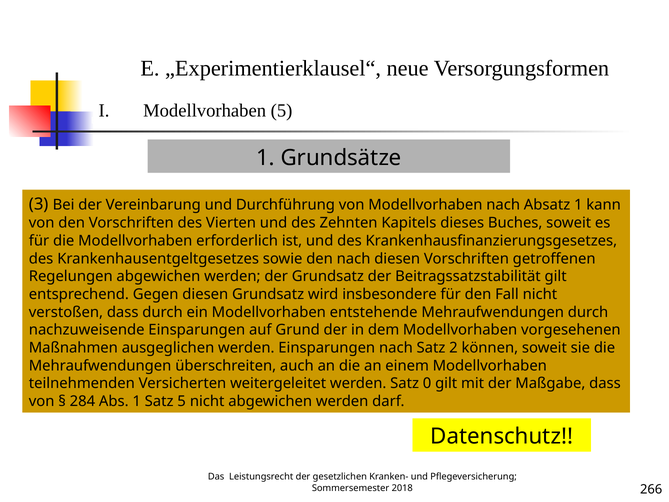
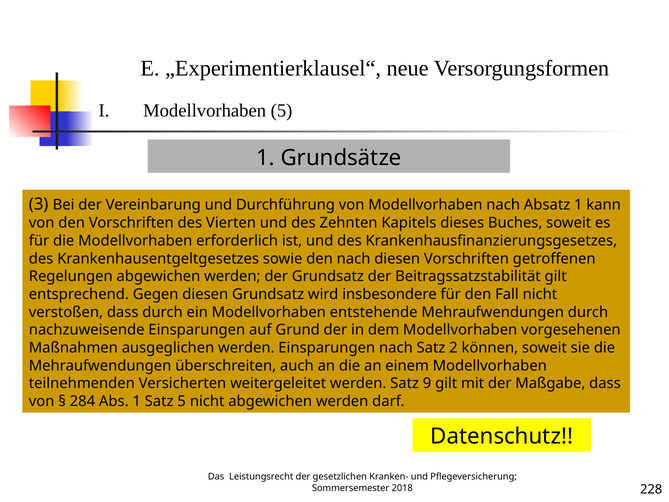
0: 0 -> 9 (427, 383)
266: 266 -> 228 (651, 489)
